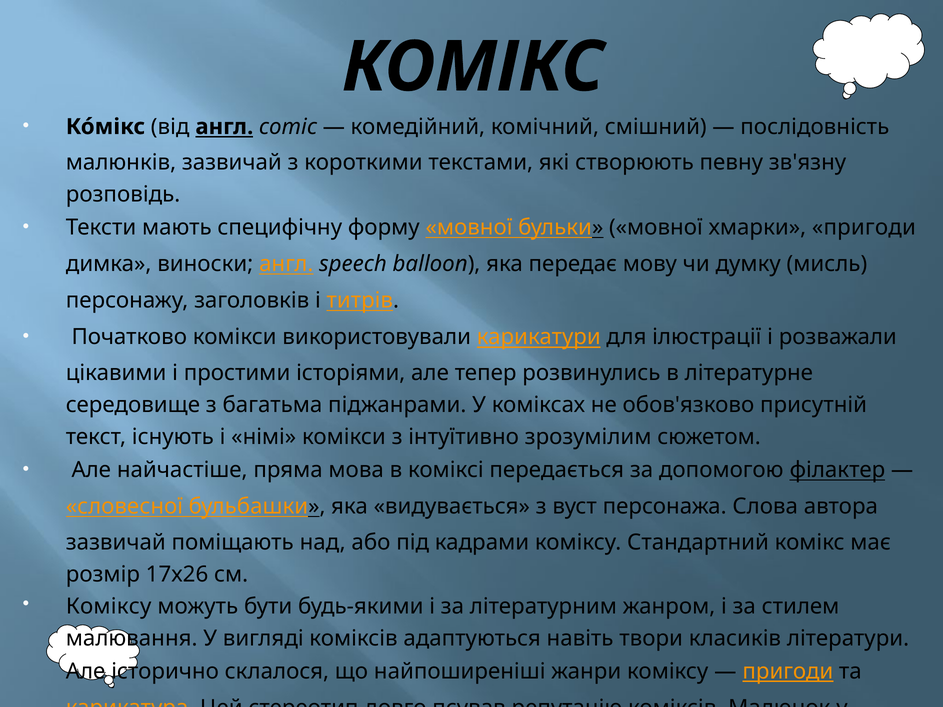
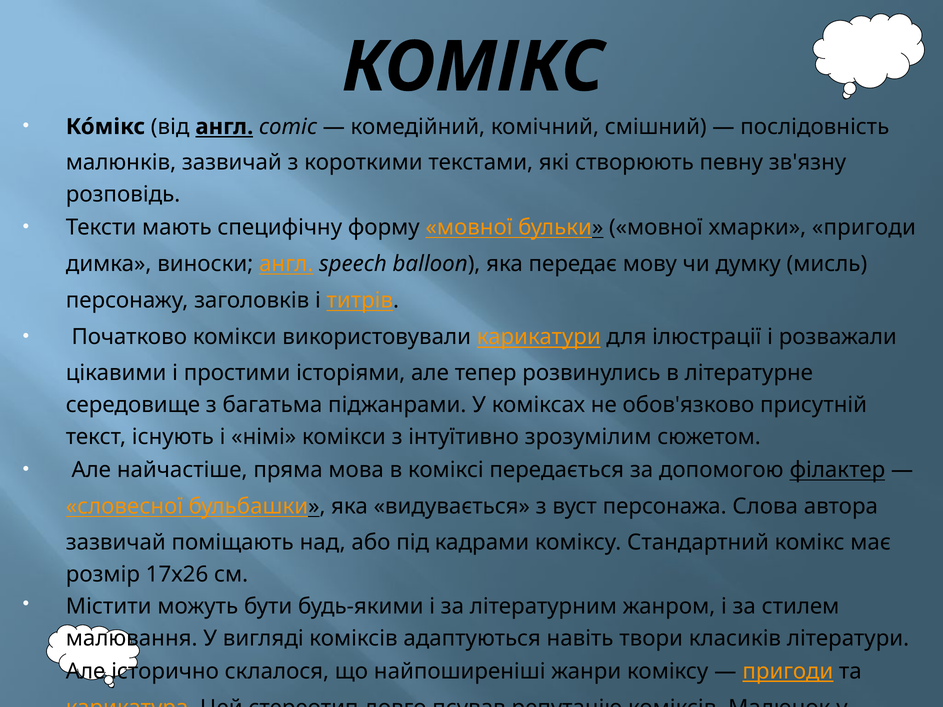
Коміксу: Коміксу -> Містити (109, 607)
